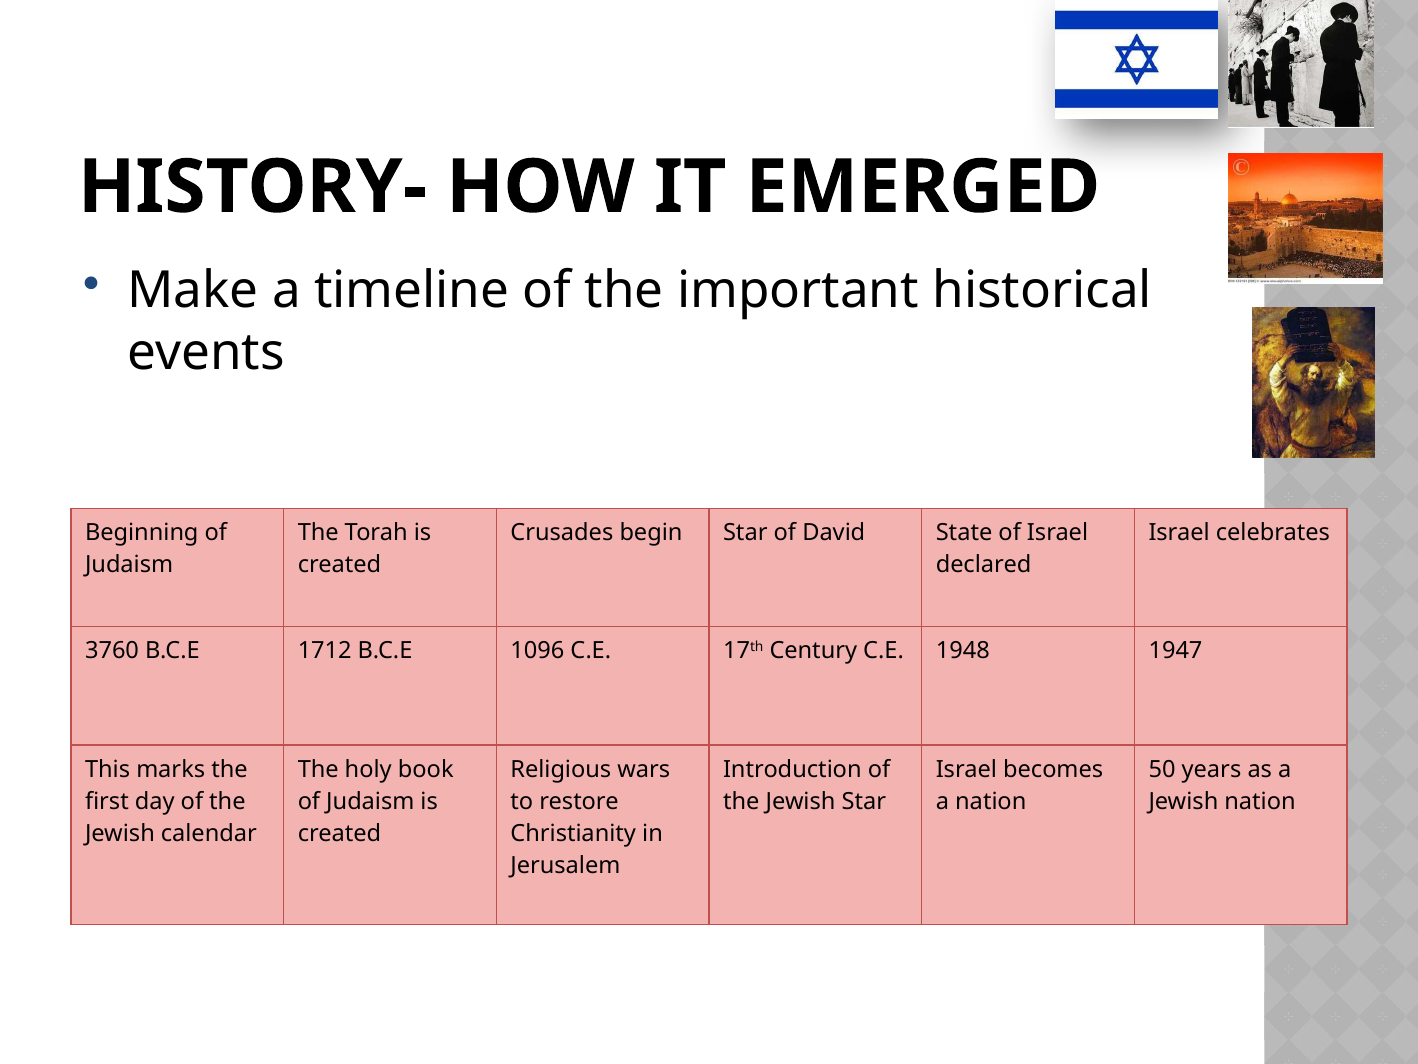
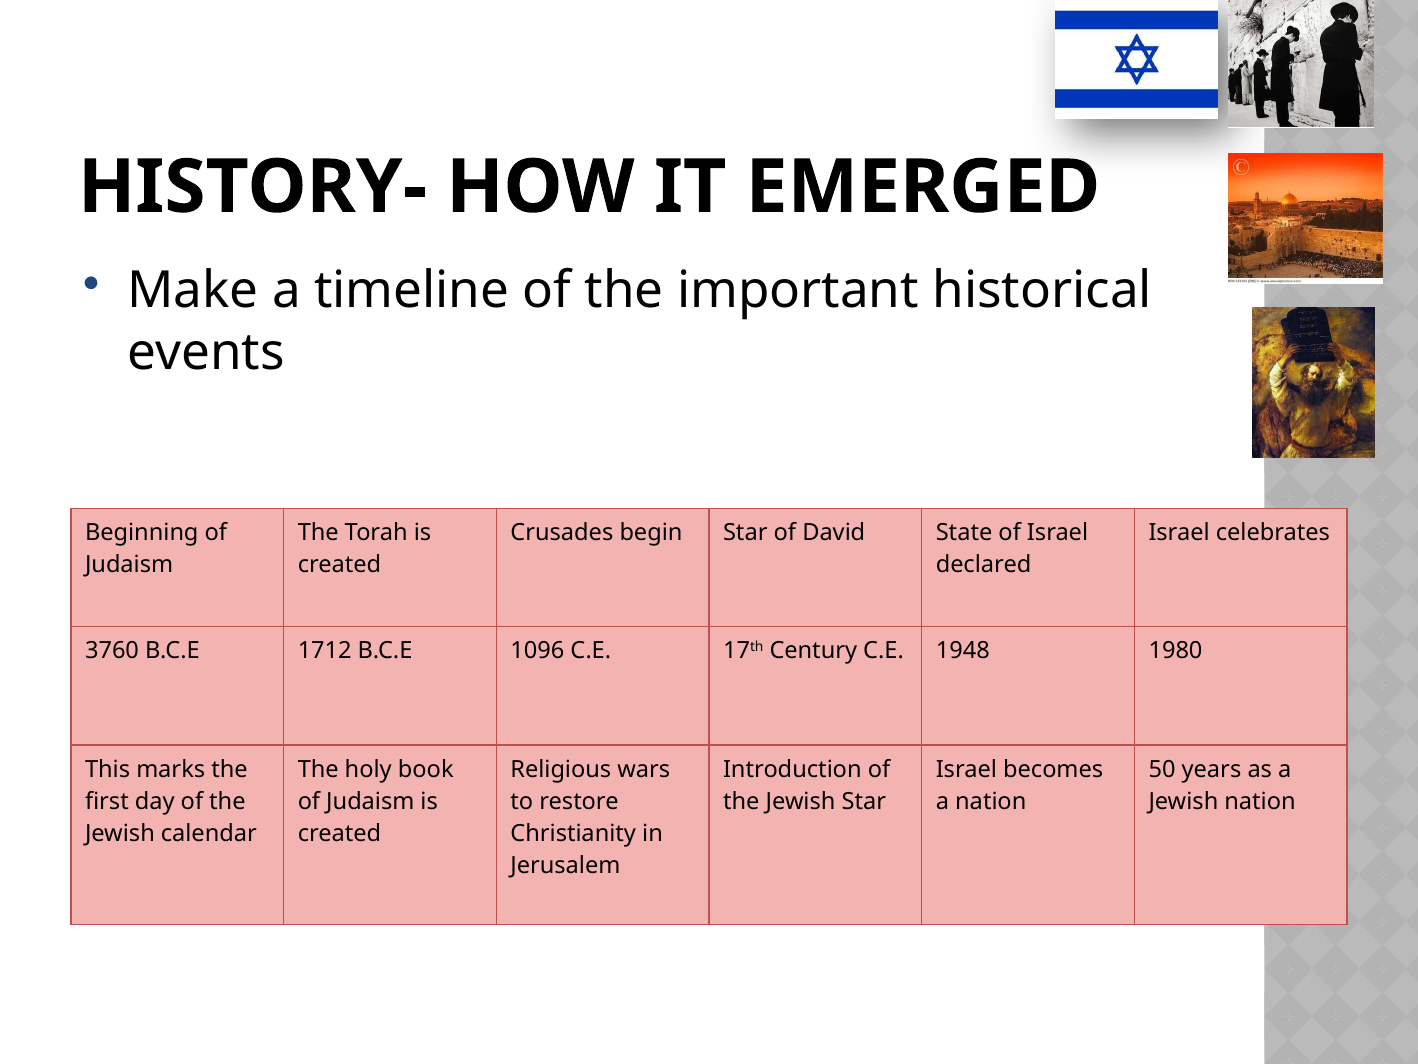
1947: 1947 -> 1980 (1176, 651)
